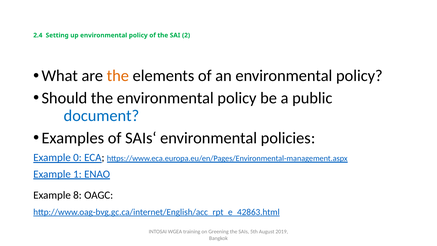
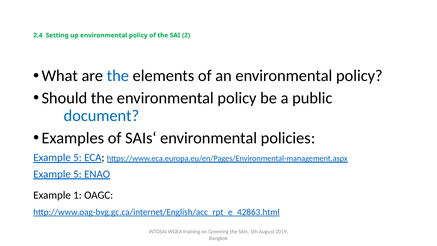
the colour: orange -> blue (118, 76)
0: 0 -> 5 (77, 158)
1: 1 -> 5 (77, 174)
8: 8 -> 1 (77, 195)
